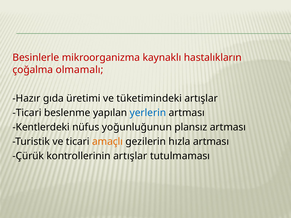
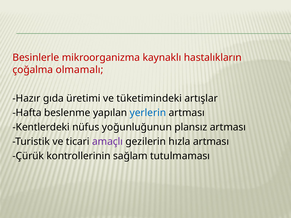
Ticari: Ticari -> Hafta (27, 113)
amaçlı colour: orange -> purple (108, 142)
kontrollerinin artışlar: artışlar -> sağlam (130, 156)
